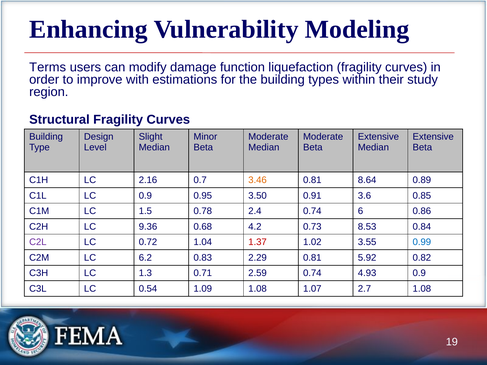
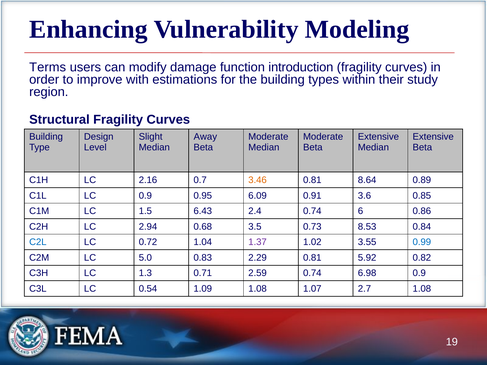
liquefaction: liquefaction -> introduction (301, 67)
Minor: Minor -> Away (205, 137)
3.50: 3.50 -> 6.09 (258, 196)
0.78: 0.78 -> 6.43 (203, 211)
9.36: 9.36 -> 2.94 (148, 227)
4.2: 4.2 -> 3.5 (255, 227)
C2L colour: purple -> blue (38, 242)
1.37 colour: red -> purple (258, 242)
6.2: 6.2 -> 5.0 (145, 258)
4.93: 4.93 -> 6.98 (367, 273)
